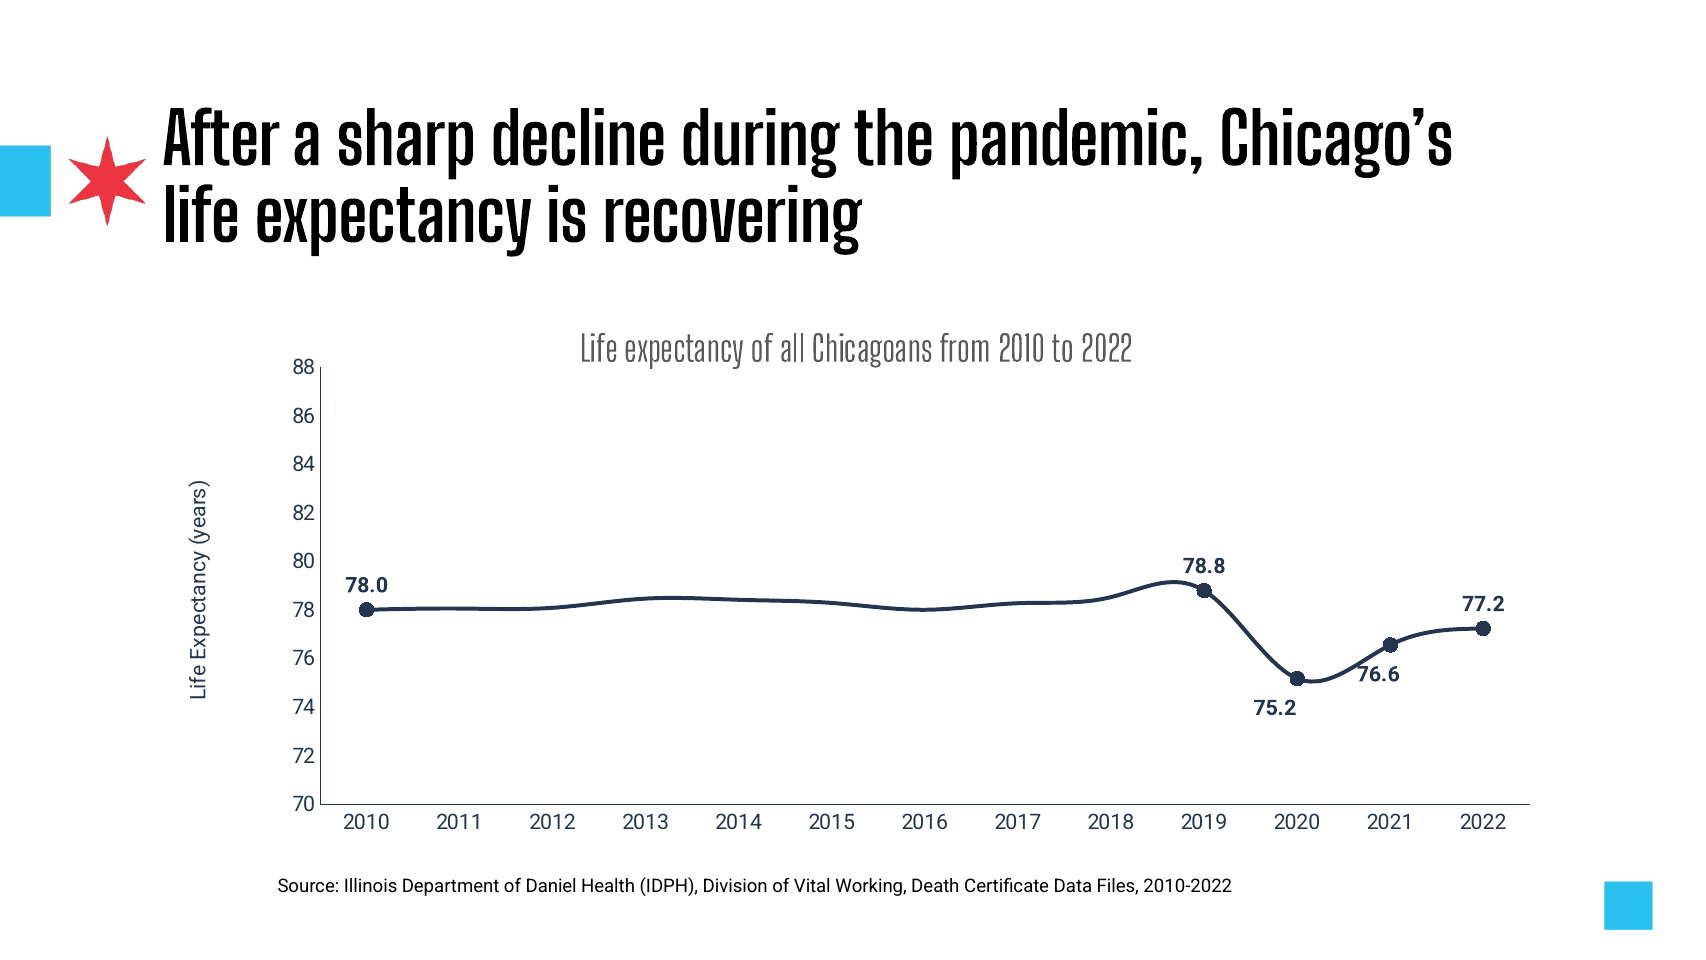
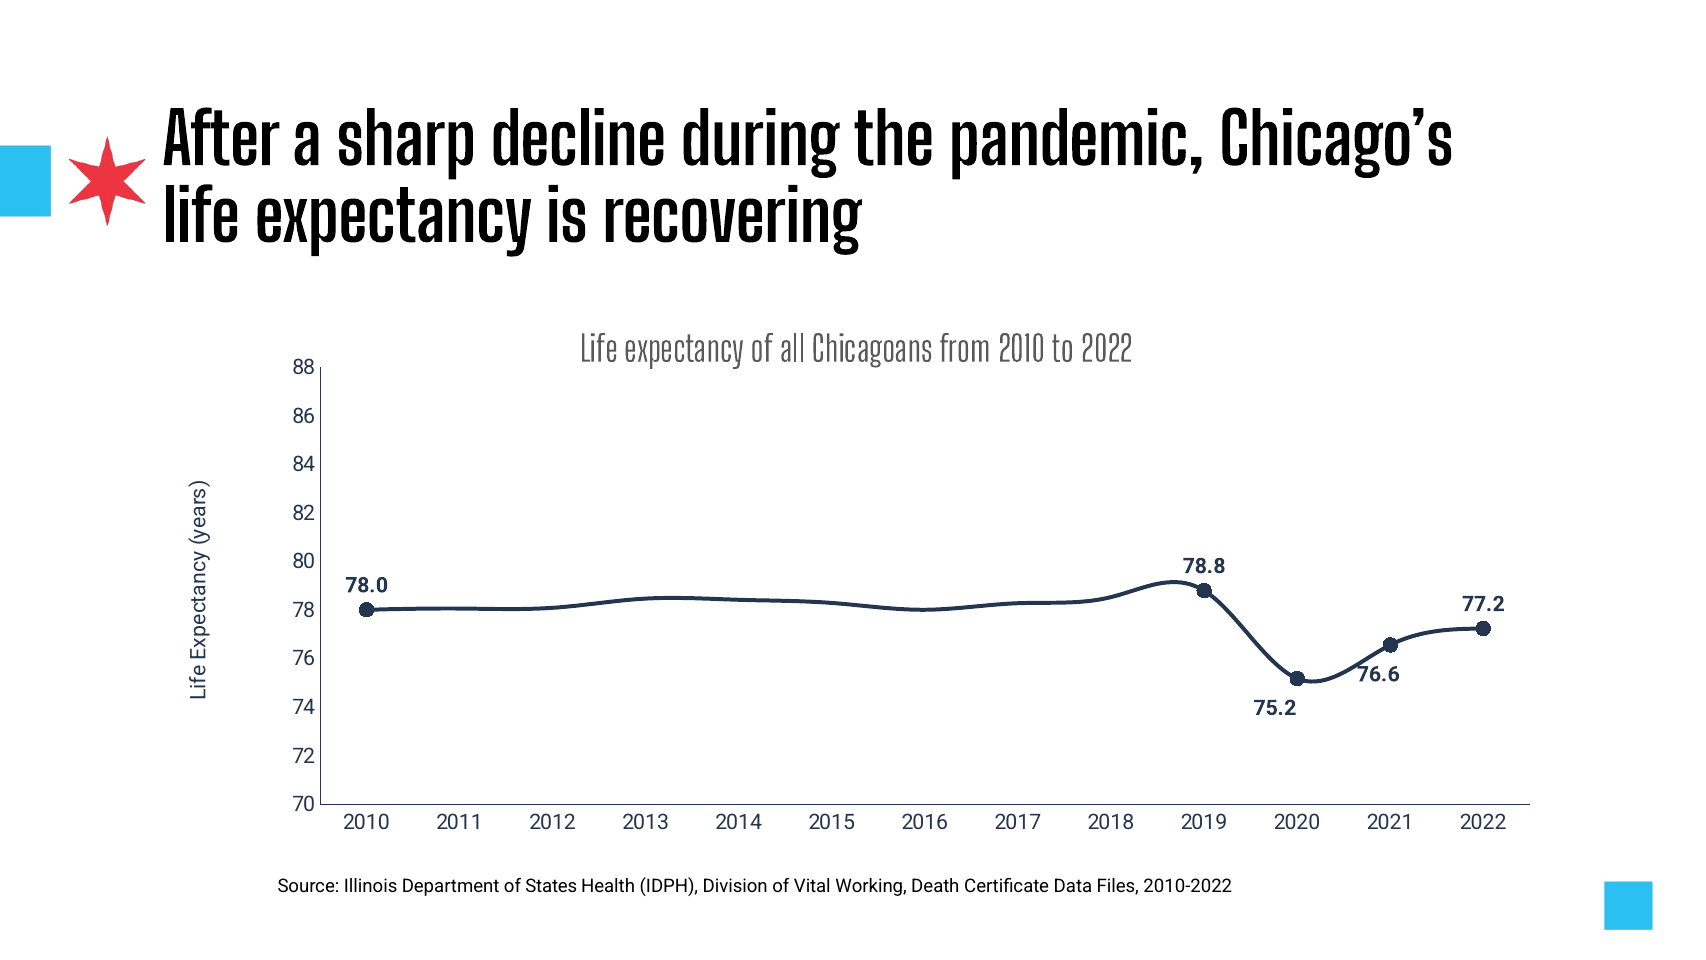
Daniel: Daniel -> States (551, 886)
